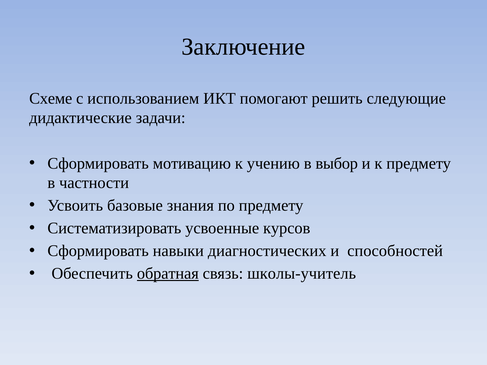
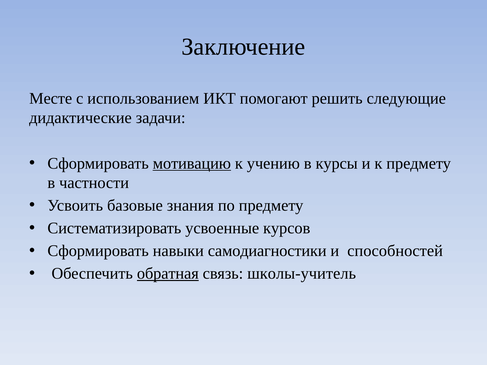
Схеме: Схеме -> Месте (51, 99)
мотивацию underline: none -> present (192, 163)
выбор: выбор -> курсы (337, 163)
диагностических: диагностических -> самодиагностики (267, 251)
